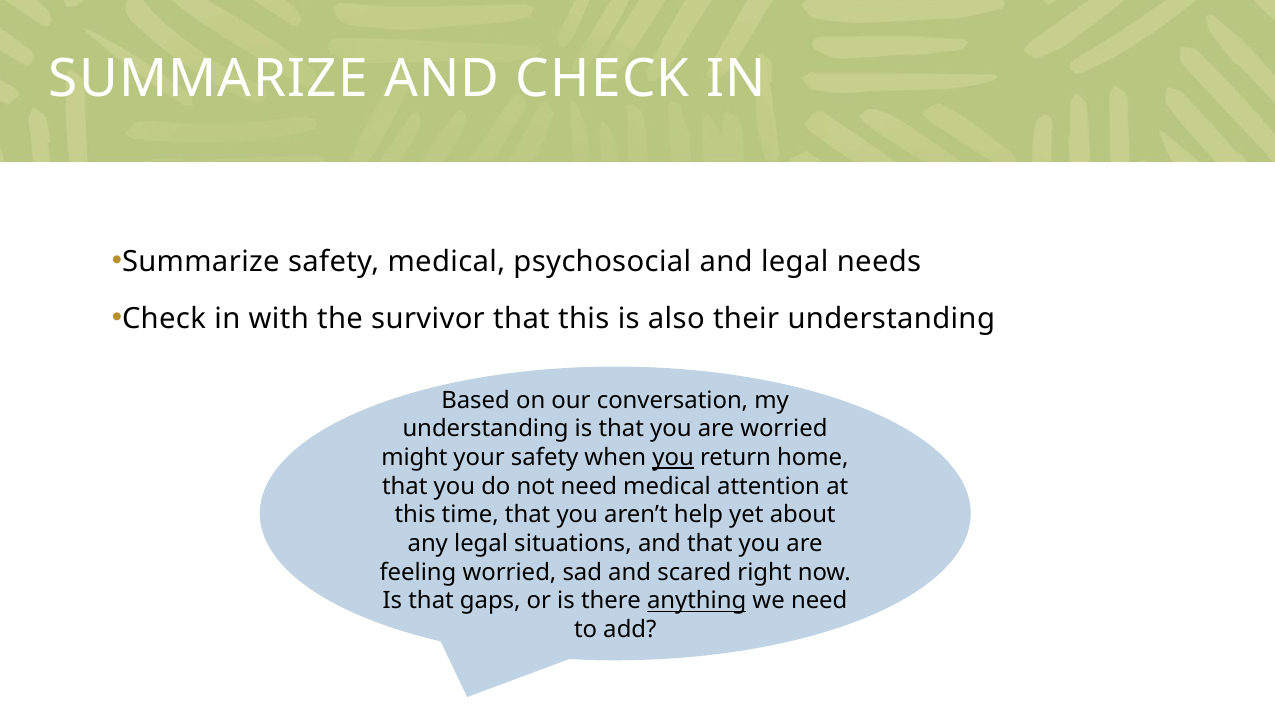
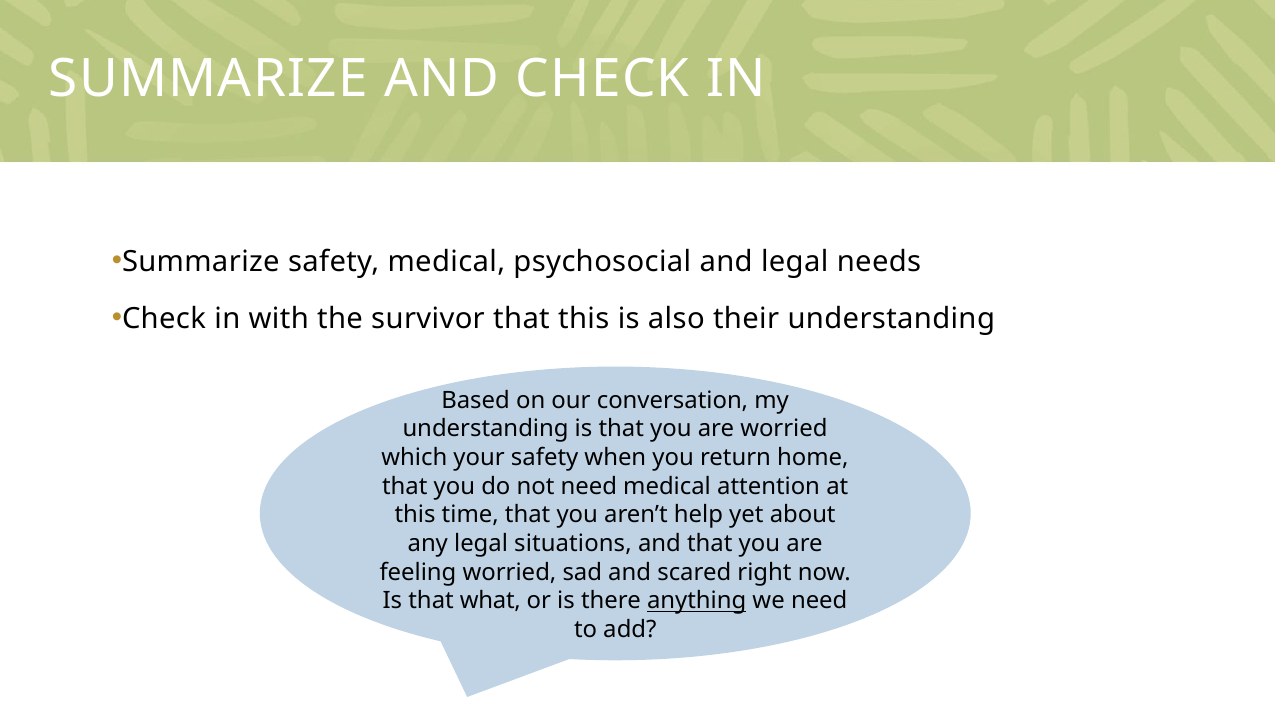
might: might -> which (414, 458)
you underline: present -> none (673, 458)
gaps: gaps -> what (490, 601)
